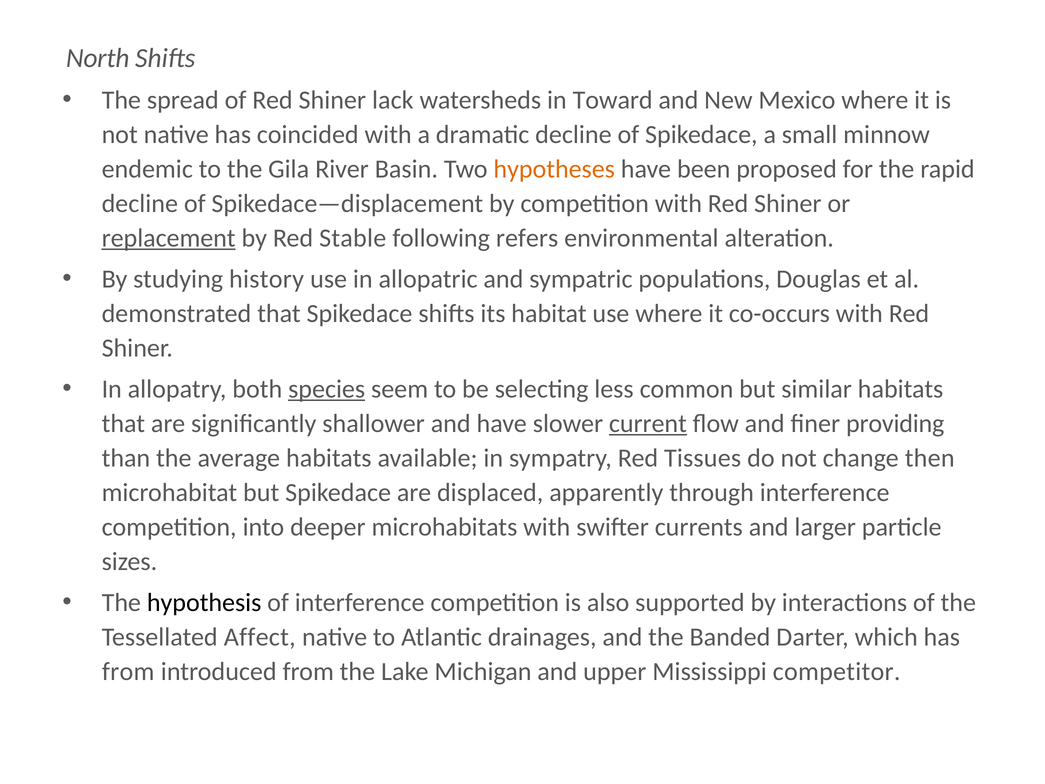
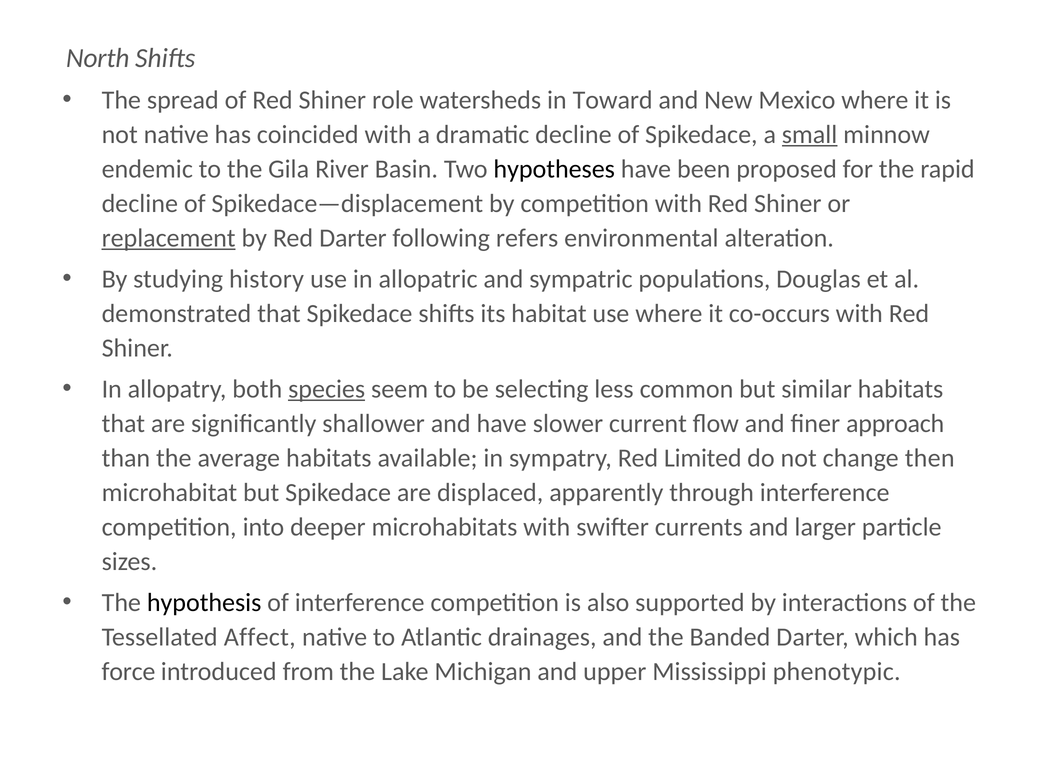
lack: lack -> role (393, 100)
small underline: none -> present (810, 134)
hypotheses colour: orange -> black (554, 169)
Red Stable: Stable -> Darter (353, 238)
current underline: present -> none (648, 423)
providing: providing -> approach (895, 423)
Tissues: Tissues -> Limited (703, 458)
from: from -> force (128, 671)
competitor: competitor -> phenotypic (837, 671)
